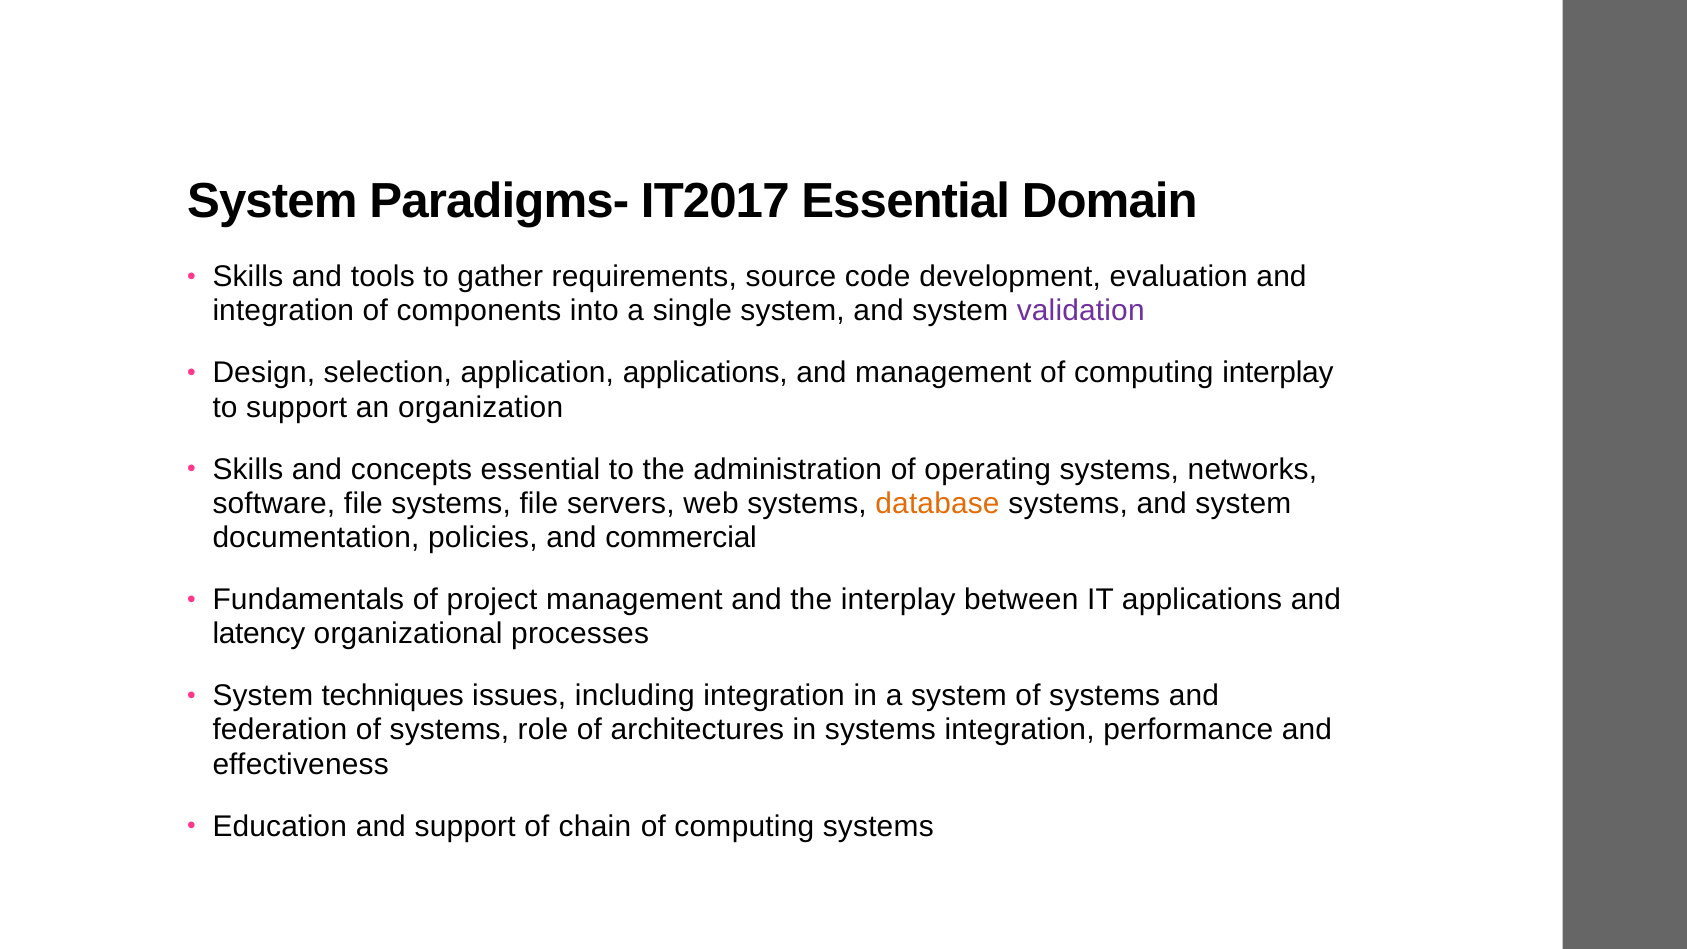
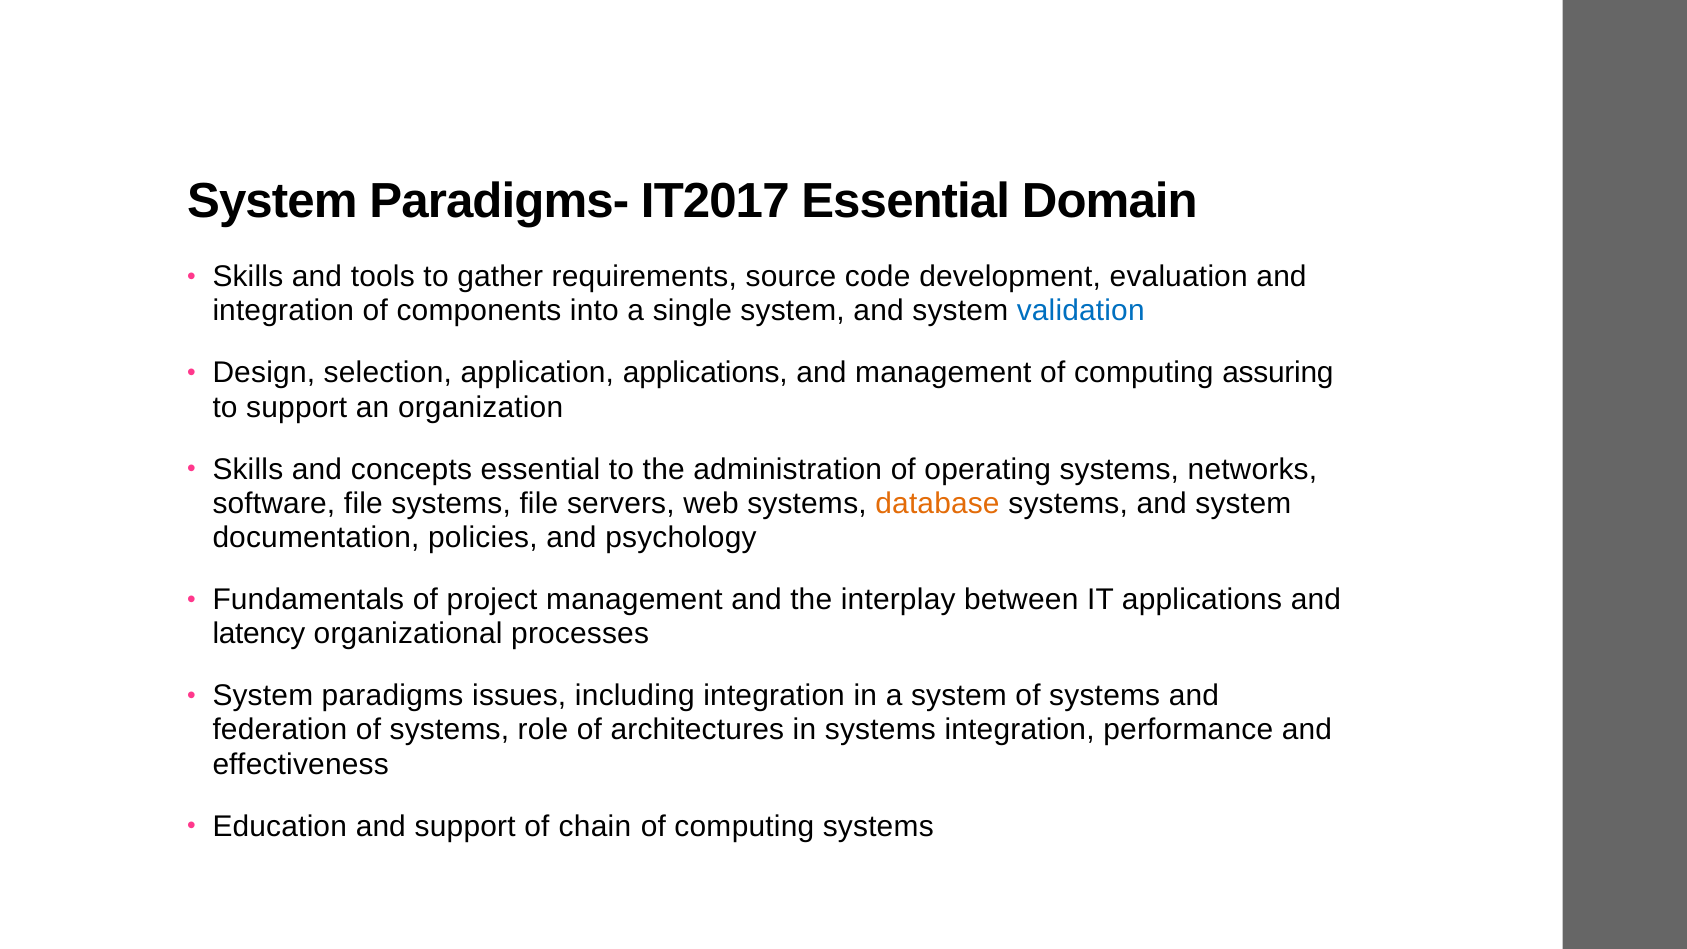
validation colour: purple -> blue (1081, 311)
computing interplay: interplay -> assuring (1278, 373)
commercial: commercial -> psychology (681, 537)
techniques: techniques -> paradigms (392, 696)
